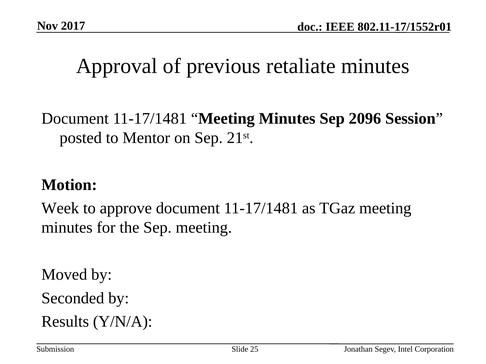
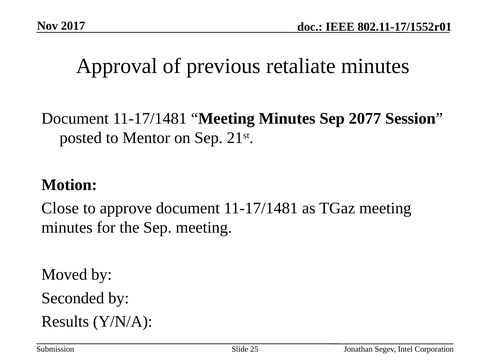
2096: 2096 -> 2077 (365, 119)
Week: Week -> Close (60, 209)
